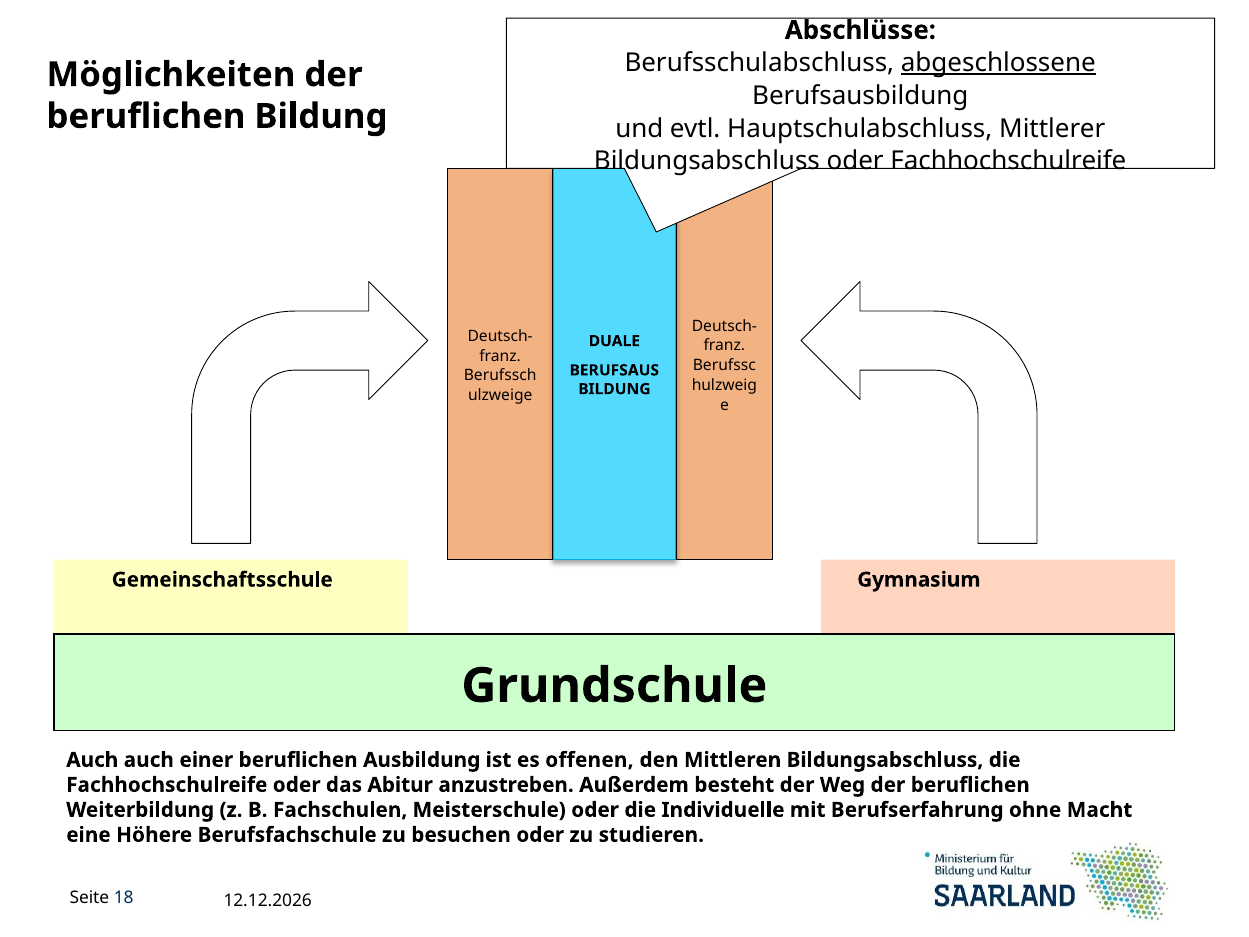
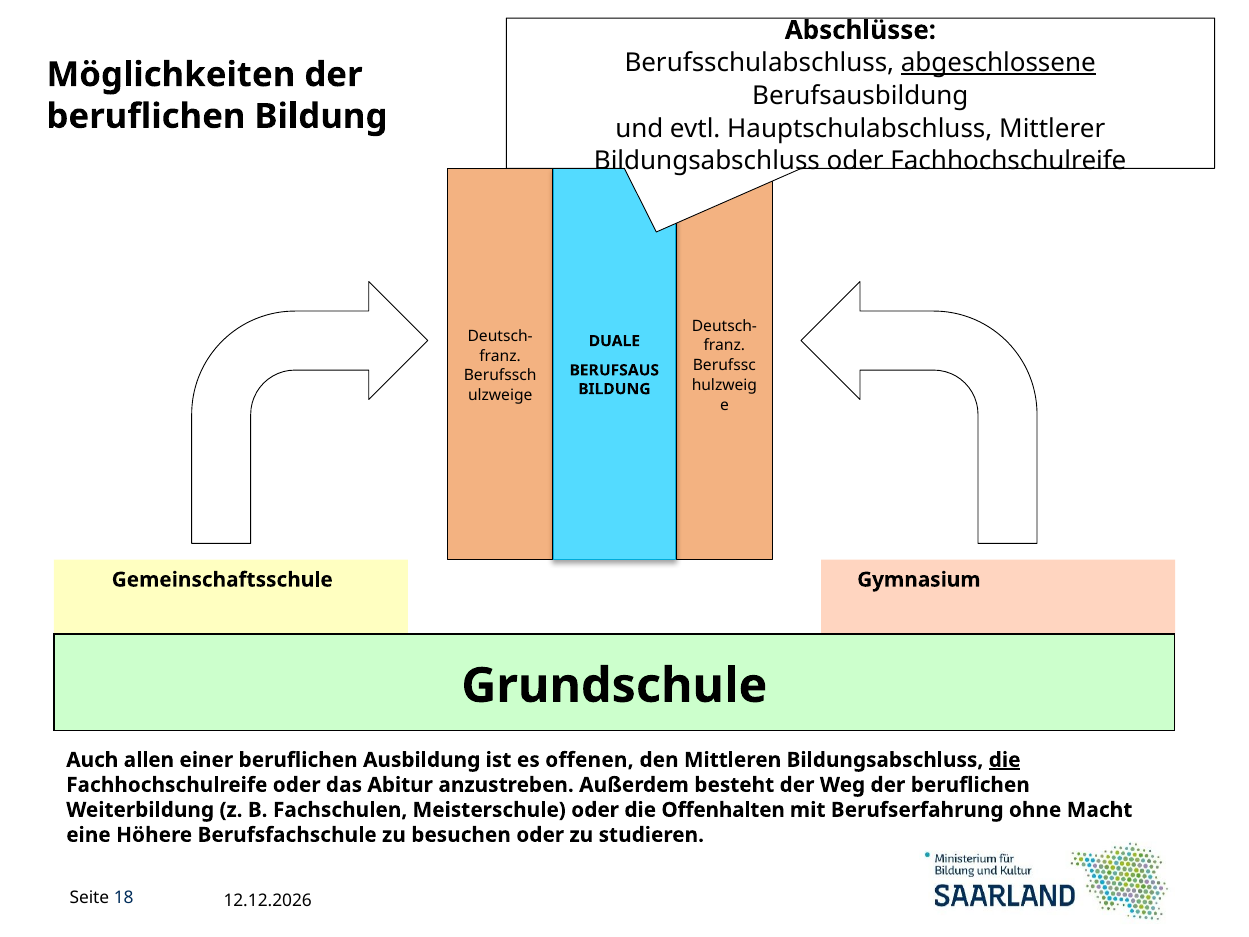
Auch auch: auch -> allen (149, 760)
die underline: none -> present (1005, 760)
Individuelle: Individuelle -> Offenhalten (723, 810)
